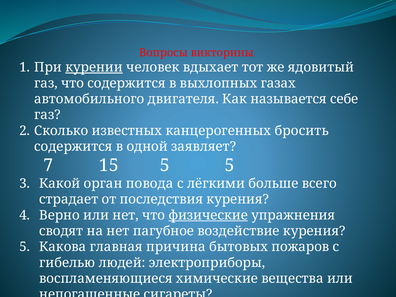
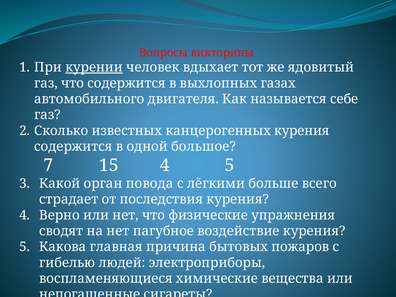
канцерогенных бросить: бросить -> курения (302, 131)
заявляет: заявляет -> большое (204, 147)
15 5: 5 -> 4 (165, 165)
физические underline: present -> none (208, 215)
